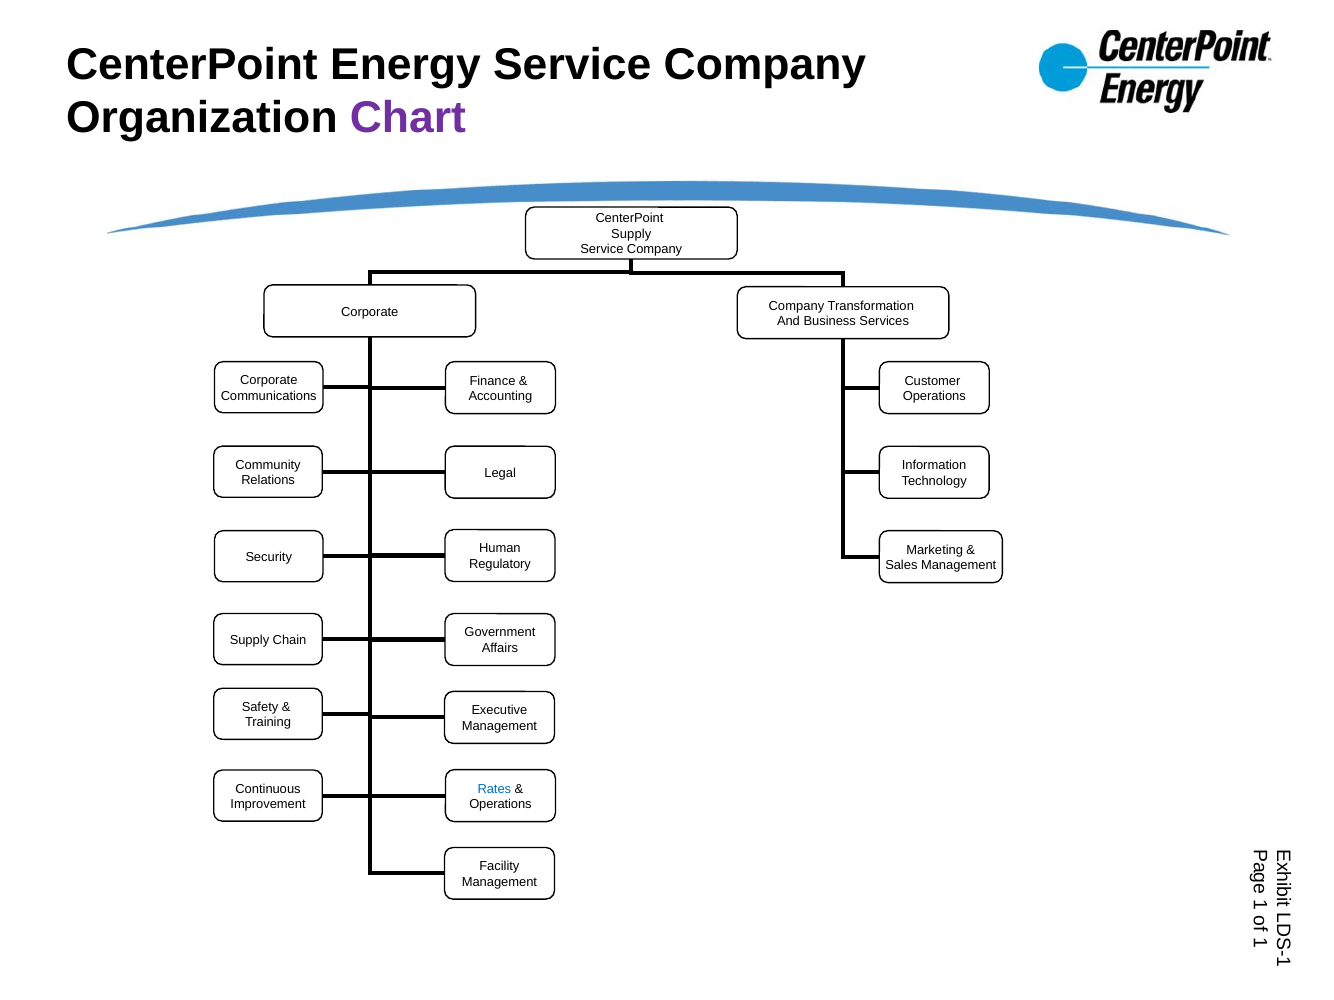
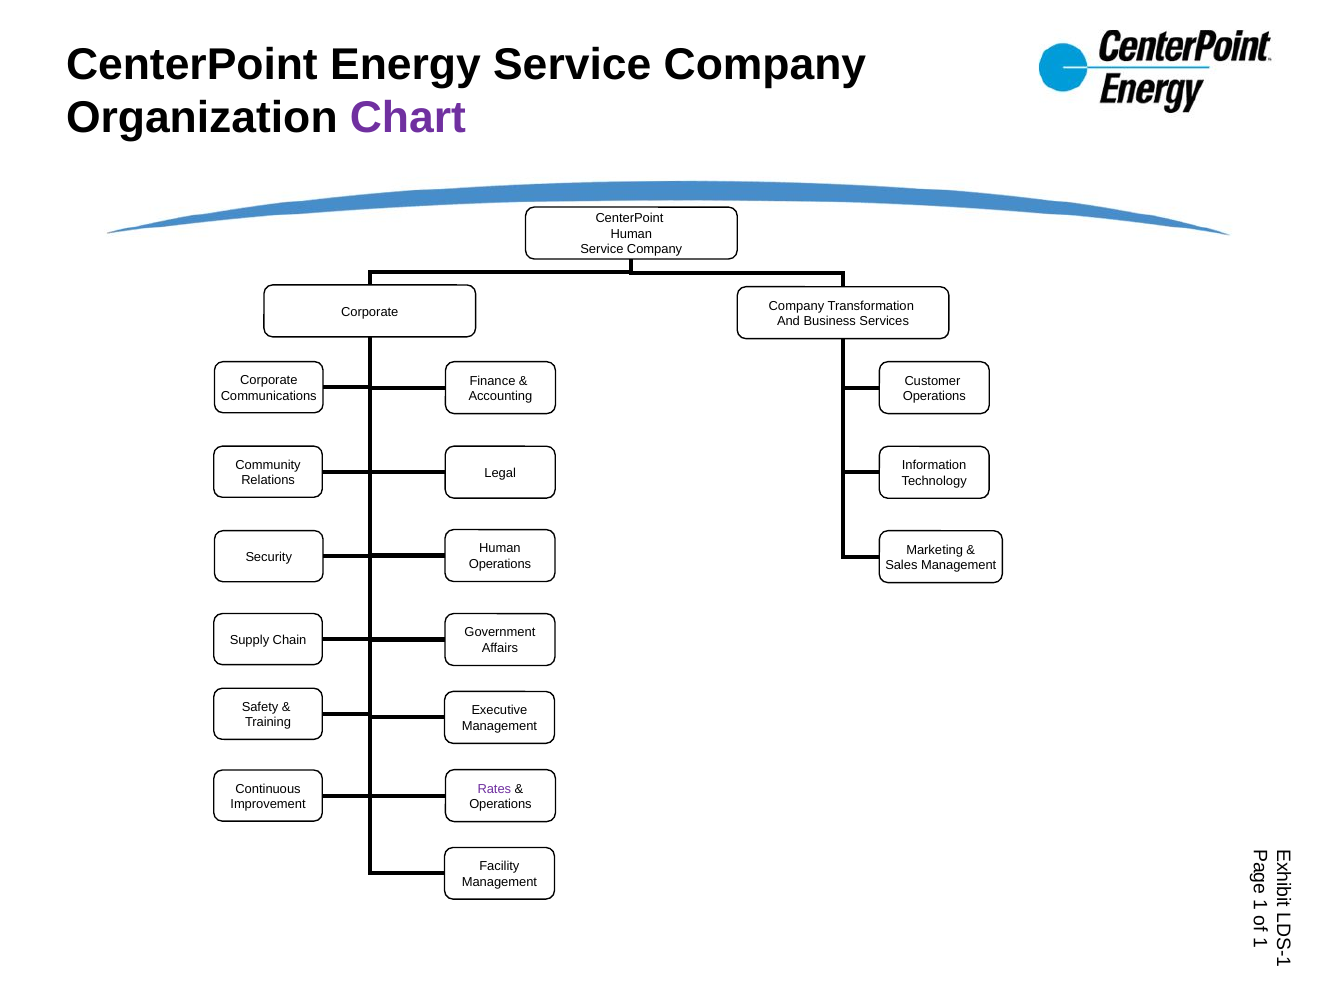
Supply: Supply -> Human (631, 234)
Regulatory: Regulatory -> Operations (500, 565)
Rates colour: blue -> purple (494, 789)
